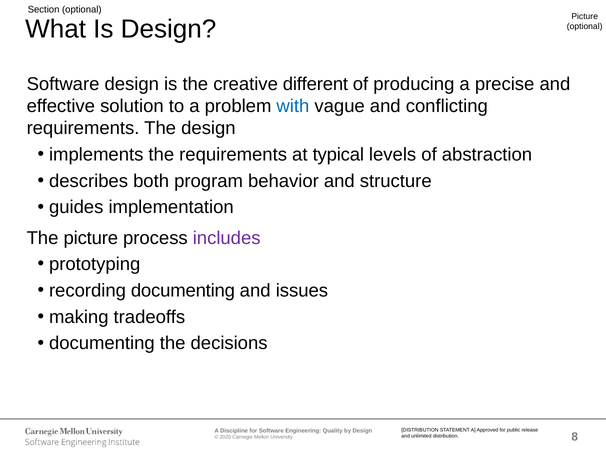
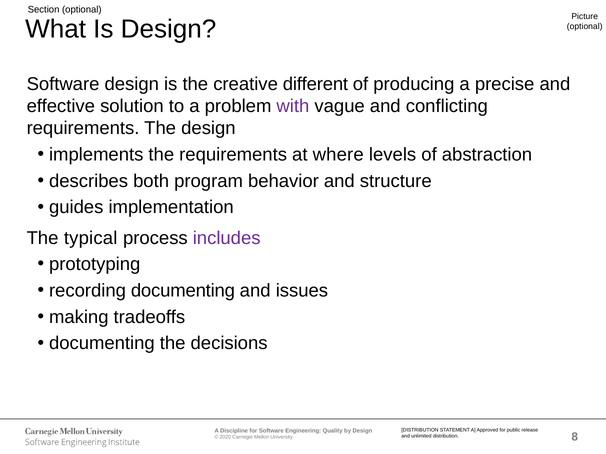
with colour: blue -> purple (293, 106)
typical: typical -> where (338, 155)
The picture: picture -> typical (91, 238)
